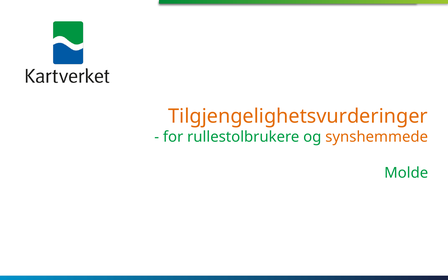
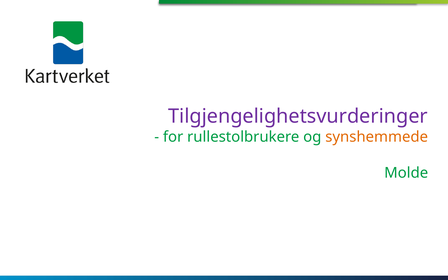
Tilgjengelighetsvurderinger colour: orange -> purple (298, 116)
